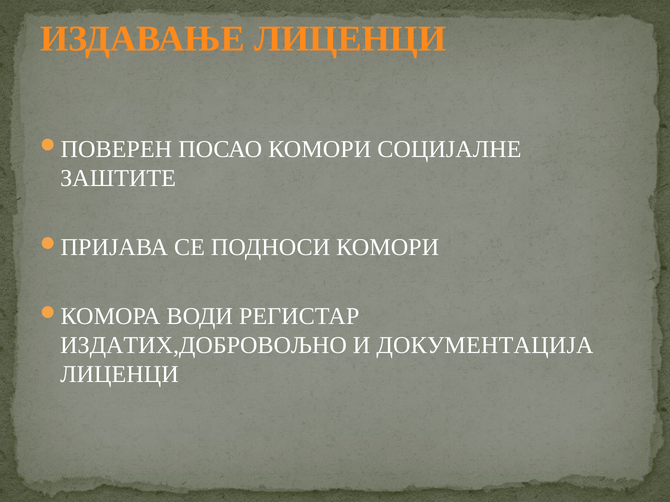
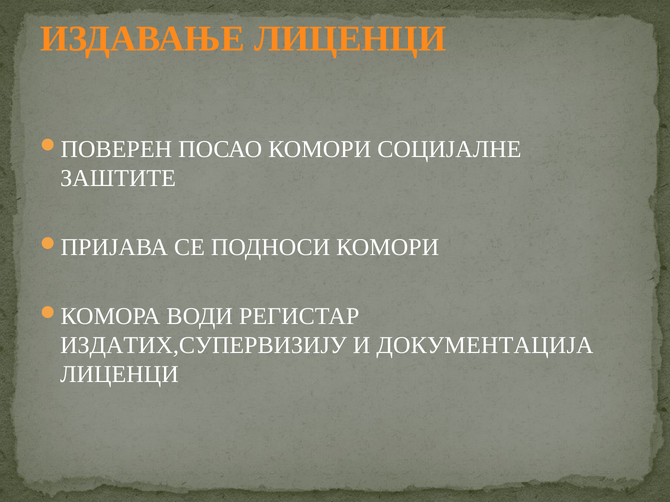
ИЗДАТИХ,ДОБРОВОЉНО: ИЗДАТИХ,ДОБРОВОЉНО -> ИЗДАТИХ,СУПЕРВИЗИЈУ (204, 346)
